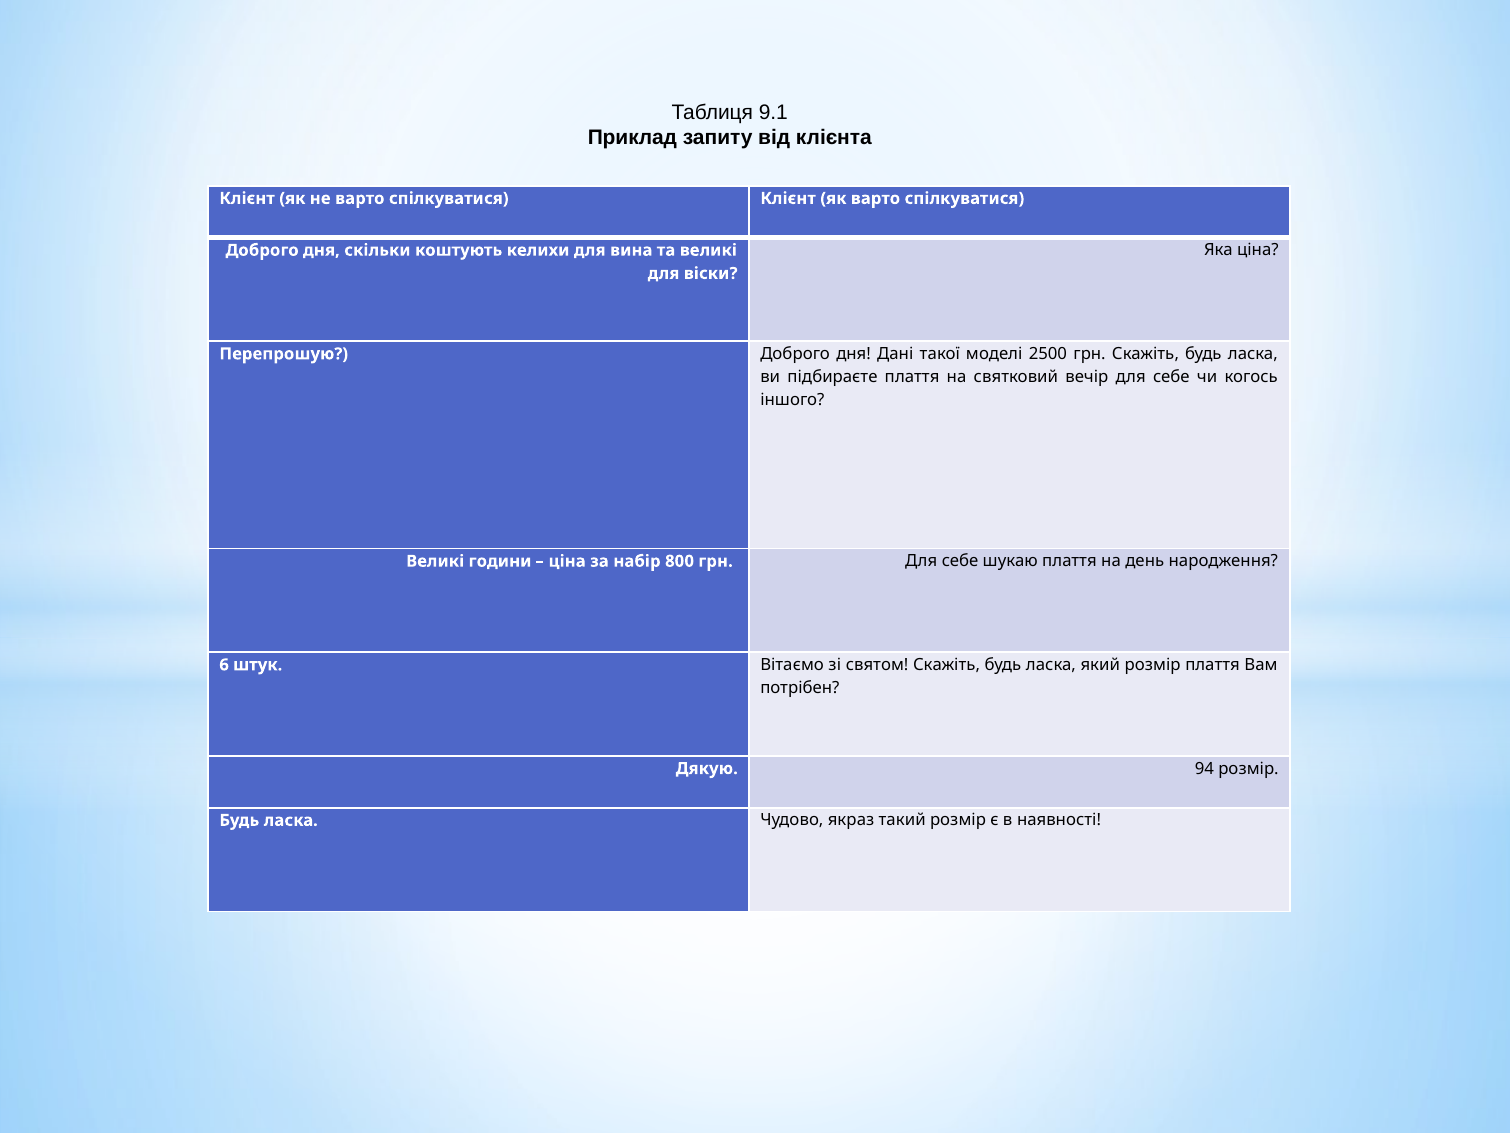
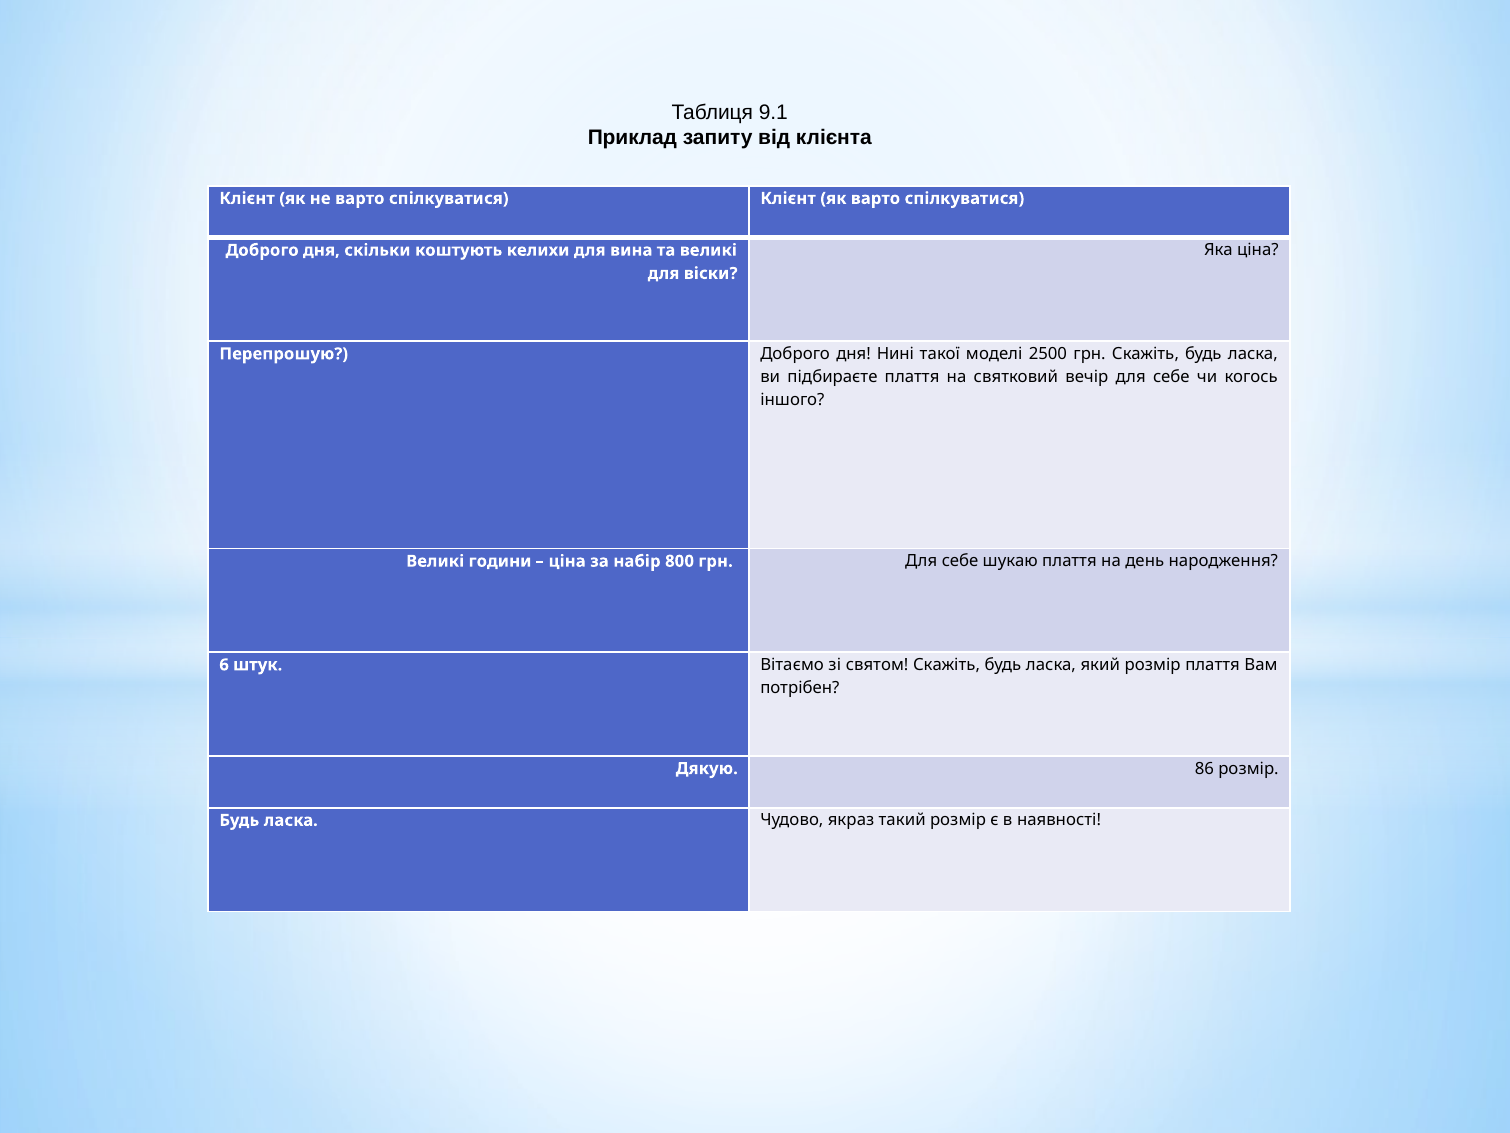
Дані: Дані -> Нині (895, 354)
94: 94 -> 86 (1204, 768)
